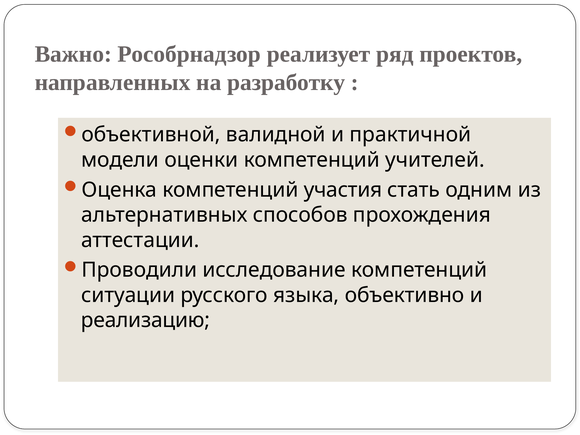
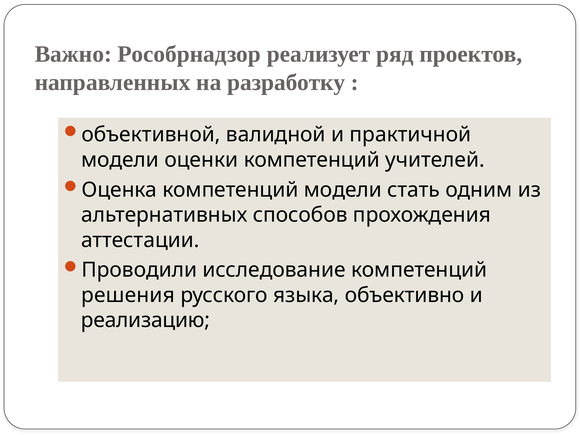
компетенций участия: участия -> модели (343, 190)
ситуации: ситуации -> решения (128, 295)
